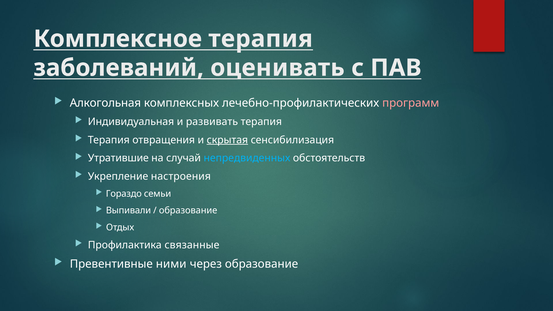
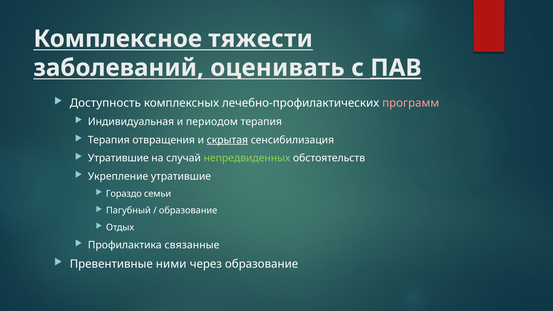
Комплексное терапия: терапия -> тяжести (261, 39)
ПАВ underline: none -> present (396, 68)
Алкогольная: Алкогольная -> Доступность (105, 103)
развивать: развивать -> периодом (212, 122)
непредвиденных colour: light blue -> light green (247, 158)
Укрепление настроения: настроения -> утратившие (181, 176)
Выпивали: Выпивали -> Пагубный (128, 211)
